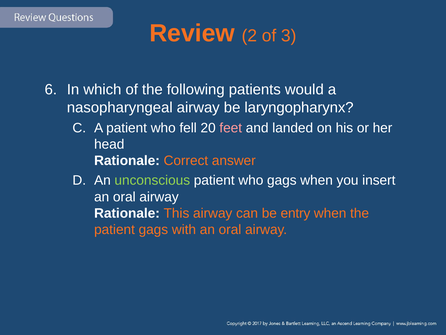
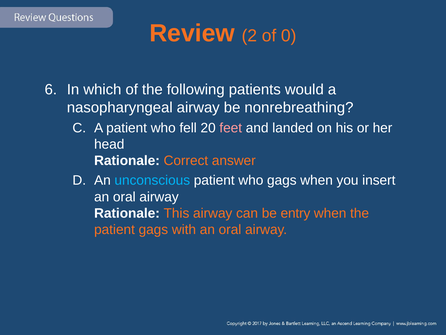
3: 3 -> 0 (289, 36)
laryngopharynx: laryngopharynx -> nonrebreathing (299, 107)
unconscious colour: light green -> light blue (152, 180)
